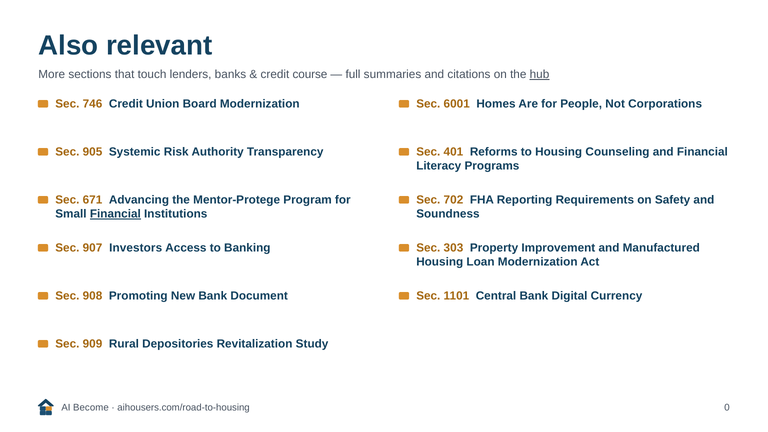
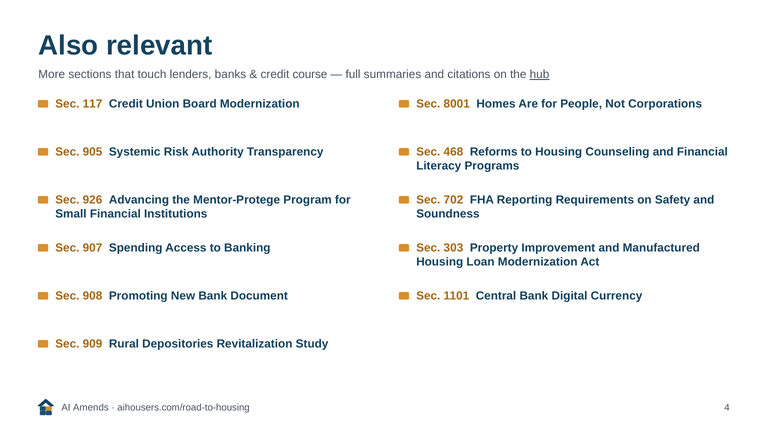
746: 746 -> 117 (92, 104)
6001: 6001 -> 8001 (457, 104)
401: 401 -> 468 (453, 152)
671: 671 -> 926 (92, 200)
Financial underline: present -> none (115, 214)
Investors: Investors -> Spending (136, 248)
Become: Become -> Amends (91, 408)
0: 0 -> 4 (727, 408)
